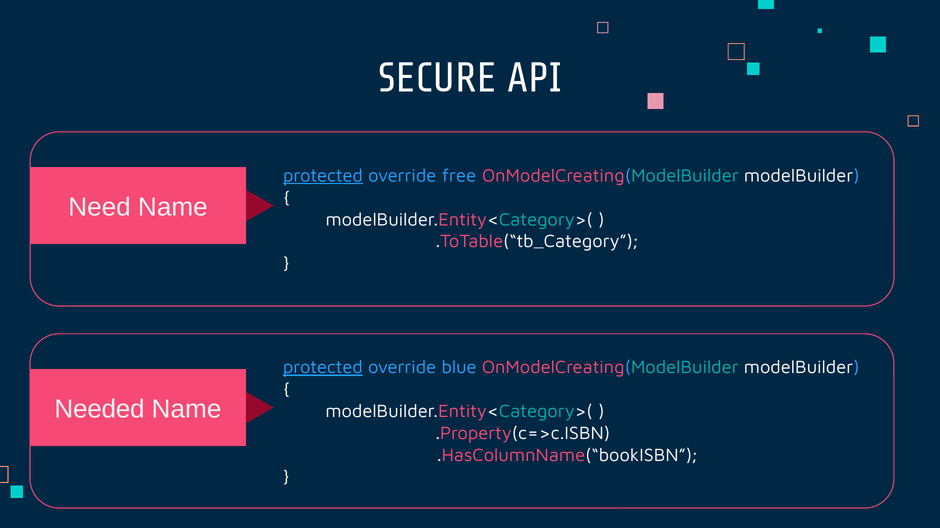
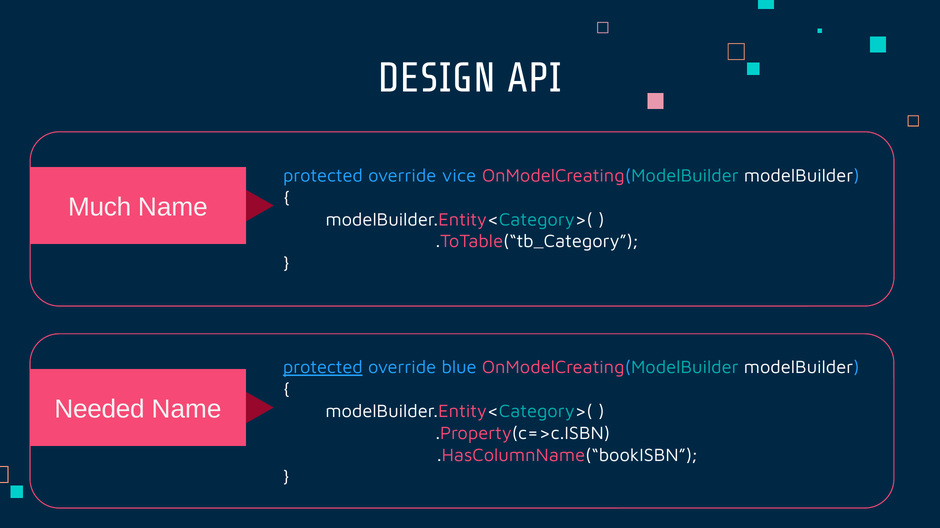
SECURE: SECURE -> DESIGN (437, 78)
protected underline: present -> none (323, 176)
free: free -> vice (459, 176)
Need: Need -> Much (100, 208)
